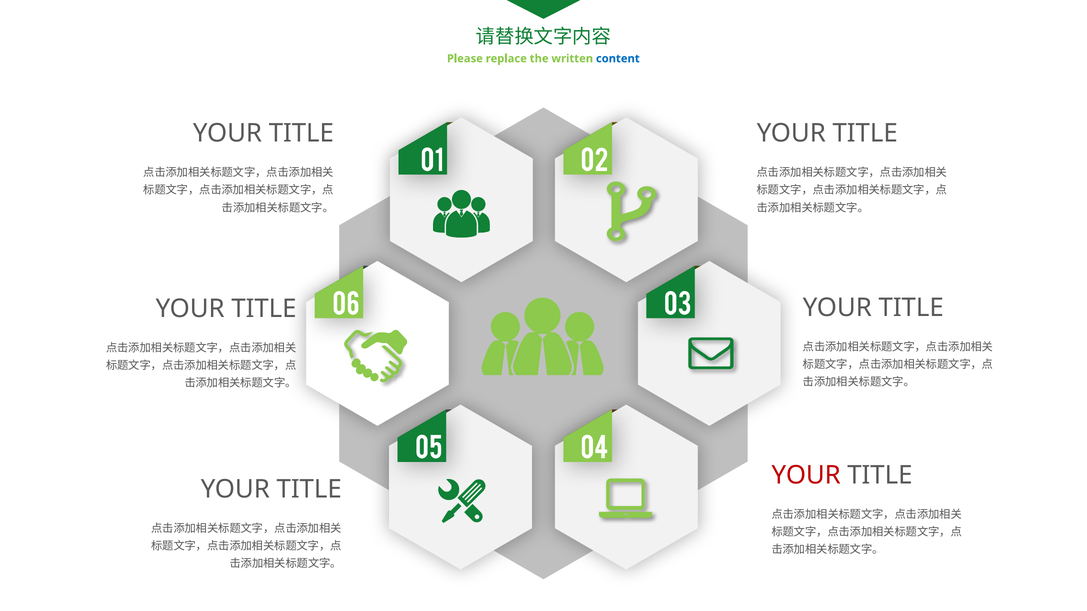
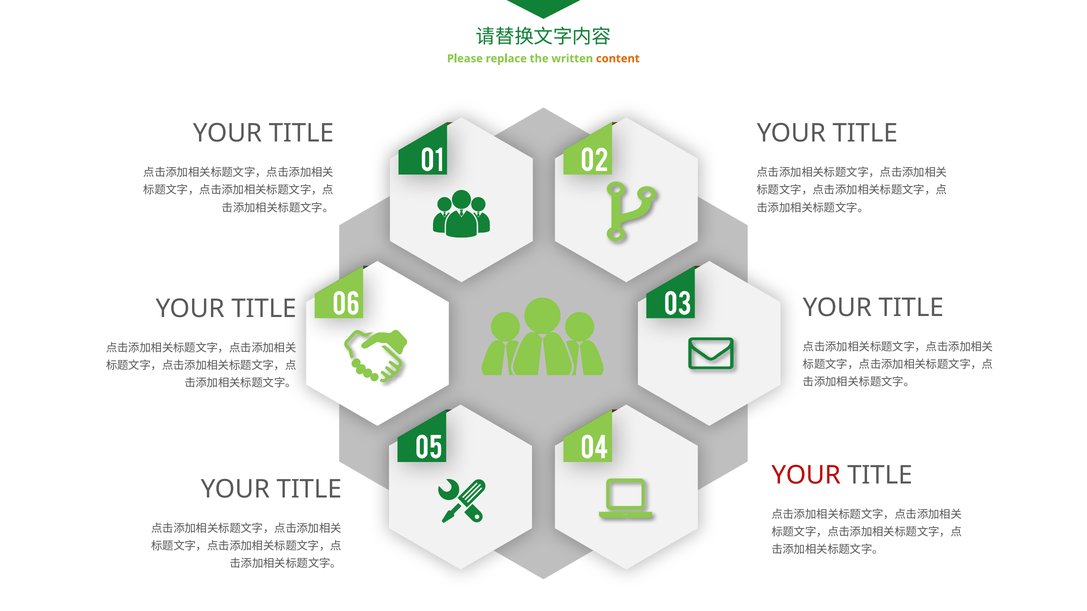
content colour: blue -> orange (618, 59)
